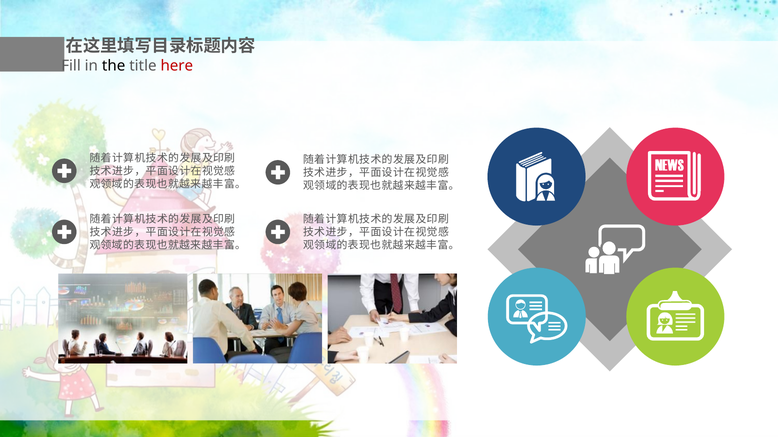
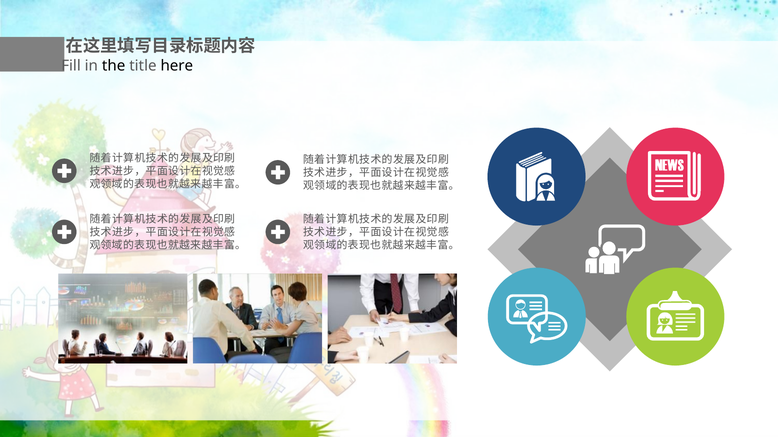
here colour: red -> black (177, 66)
